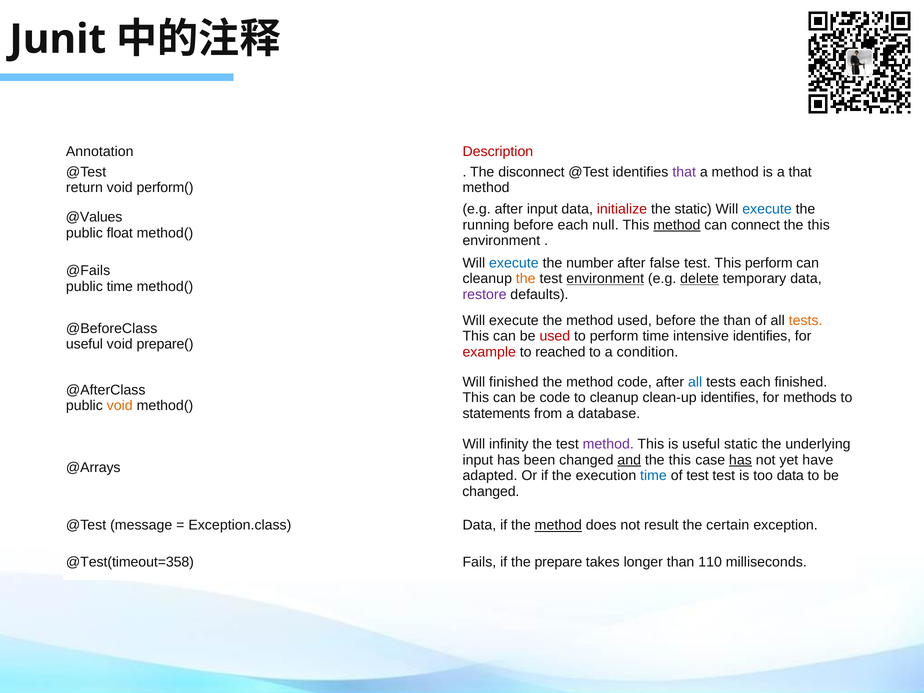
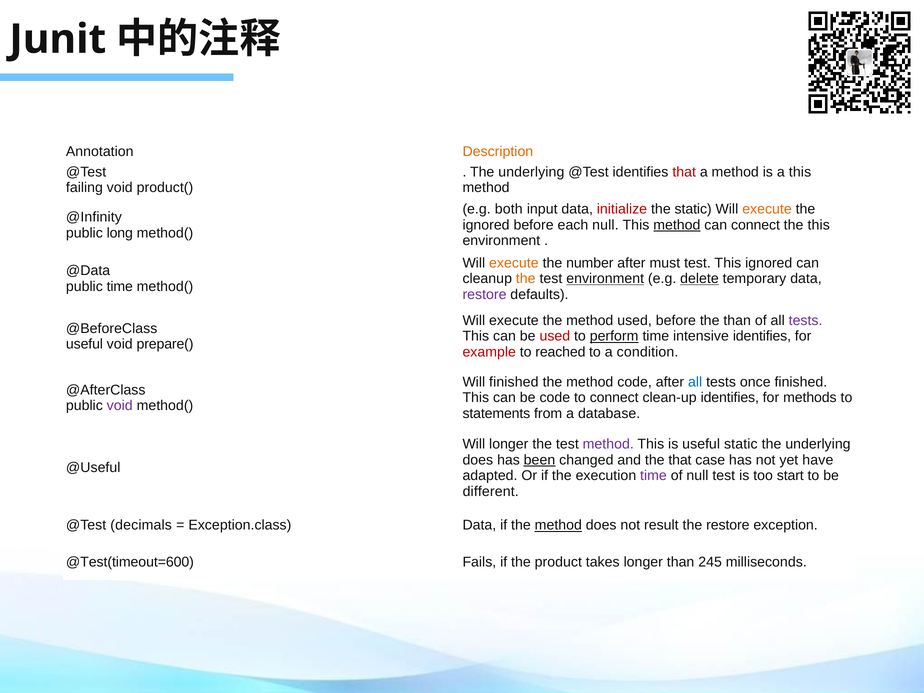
Description colour: red -> orange (498, 152)
disconnect: disconnect -> underlying (531, 172)
that colour: purple -> red (684, 172)
a that: that -> this (800, 172)
return: return -> failing (84, 188)
perform(: perform( -> product( (165, 188)
e.g after: after -> both (509, 209)
execute colour: blue -> orange (767, 209)
@Values: @Values -> @Infinity (94, 217)
running: running -> ignored (486, 225)
float: float -> long (120, 233)
execute colour: blue -> orange (514, 263)
false: false -> must (665, 263)
This perform: perform -> ignored (769, 263)
@Fails: @Fails -> @Data (88, 271)
tests colour: orange -> purple (806, 321)
perform underline: none -> present (614, 336)
tests each: each -> once (755, 382)
to cleanup: cleanup -> connect (614, 398)
void colour: orange -> purple (120, 406)
Will infinity: infinity -> longer (509, 444)
input: input -> does (478, 460)
been underline: none -> present (539, 460)
and underline: present -> none (629, 460)
this: this -> that (680, 460)
has underline: present -> none (740, 460)
@Arrays: @Arrays -> @Useful (93, 468)
time colour: blue -> purple (653, 476)
of test: test -> null (697, 476)
too data: data -> start (790, 476)
changed: changed -> different (491, 491)
message: message -> decimals (141, 525)
the certain: certain -> restore (728, 525)
@Test(timeout=358: @Test(timeout=358 -> @Test(timeout=600 (130, 562)
prepare: prepare -> product (558, 562)
110: 110 -> 245 (710, 562)
